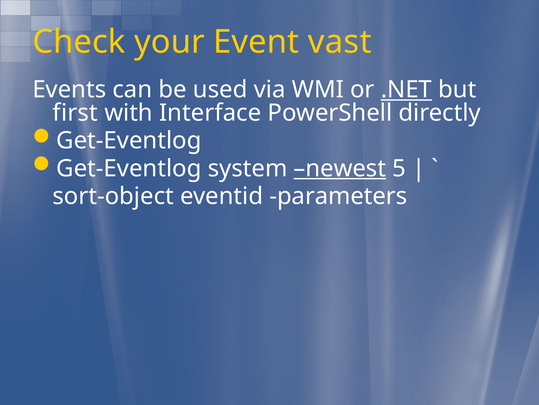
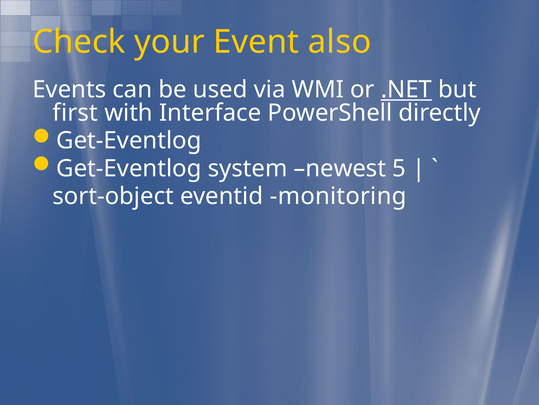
vast: vast -> also (340, 42)
newest underline: present -> none (340, 168)
parameters: parameters -> monitoring (338, 196)
